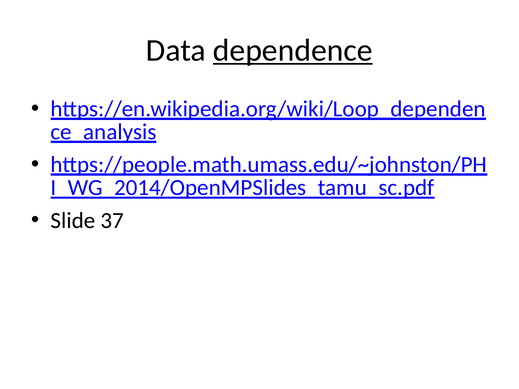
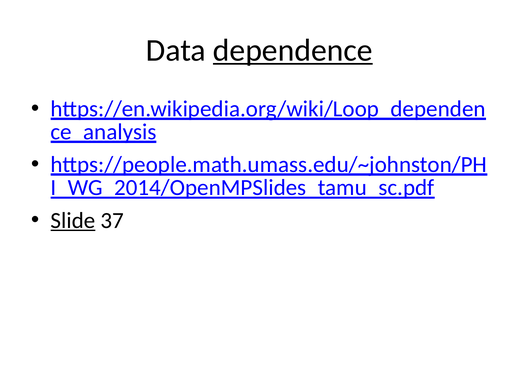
Slide underline: none -> present (73, 221)
